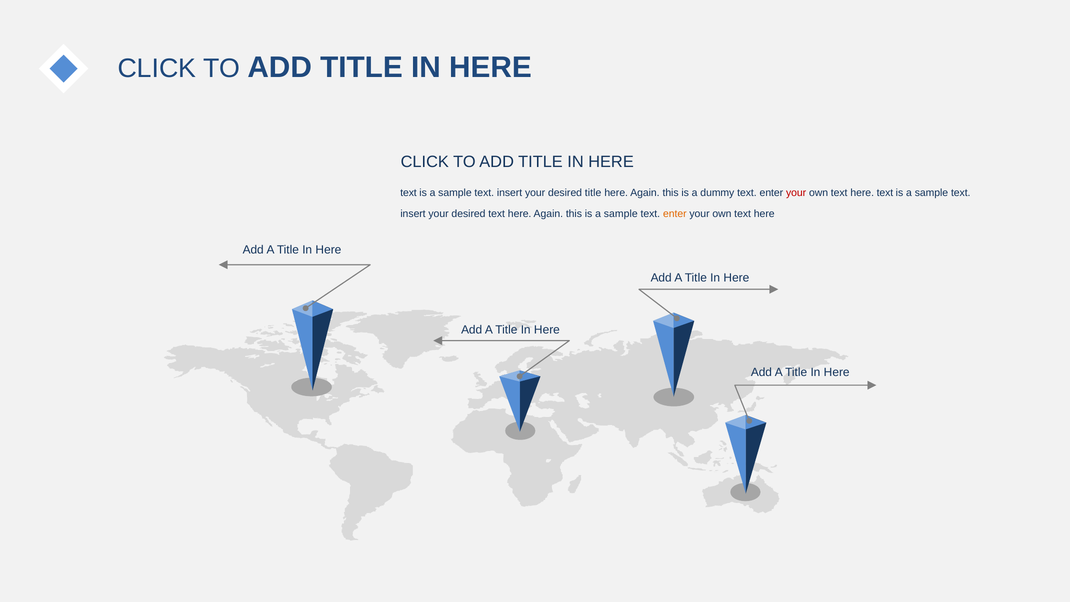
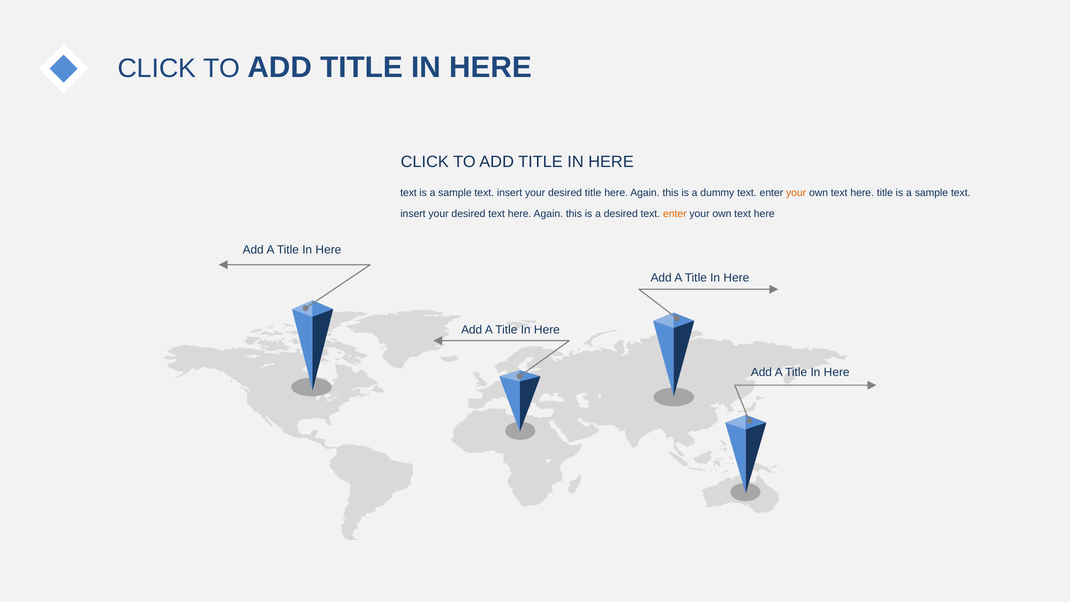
your colour: red -> orange (796, 193)
text here text: text -> title (885, 193)
this is a sample: sample -> desired (621, 214)
